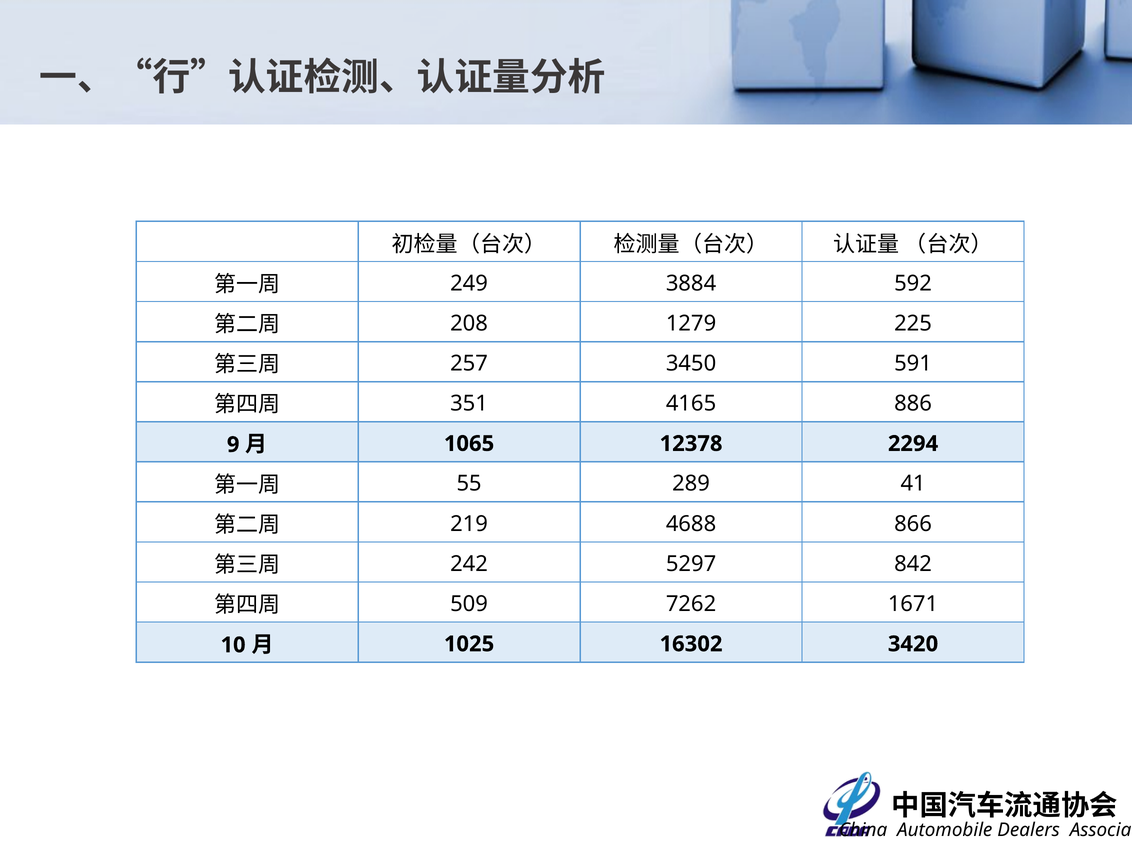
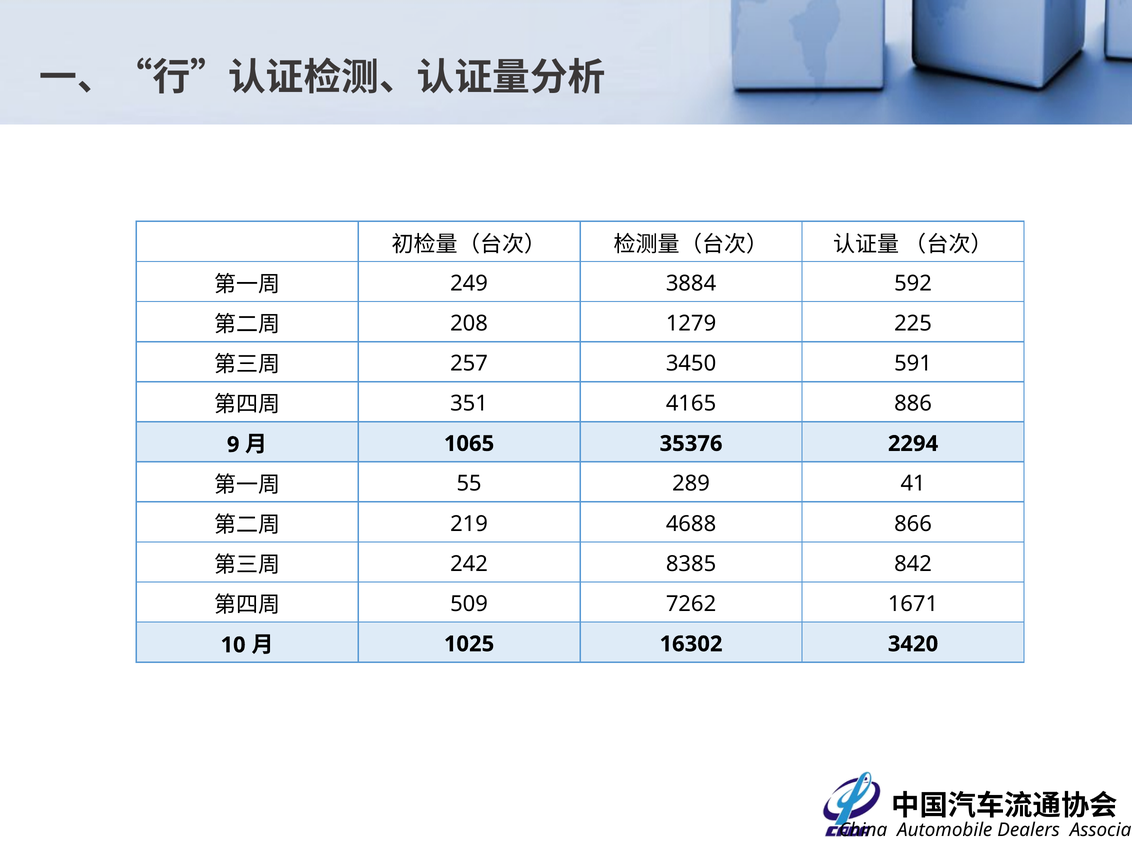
12378: 12378 -> 35376 (691, 444)
5297: 5297 -> 8385 (691, 564)
